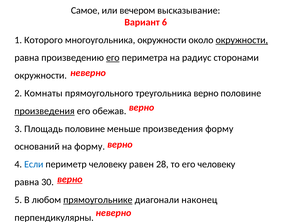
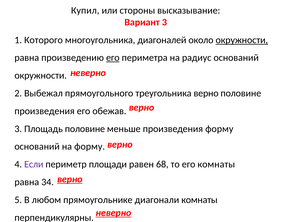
Самое: Самое -> Купил (85, 10)
вечером: вечером -> стороны (137, 10)
Вариант 6: 6 -> 3 (164, 22)
многоугольника окружности: окружности -> диагоналей (162, 40)
радиус сторонами: сторонами -> оснований (236, 58)
Комнаты: Комнаты -> Выбежал (43, 93)
произведения underline: present -> none (45, 111)
Если colour: blue -> purple (34, 164)
периметр человеку: человеку -> площади (108, 164)
28: 28 -> 68 (162, 164)
его человеку: человеку -> комнаты (216, 164)
30: 30 -> 34 (48, 182)
прямоугольнике underline: present -> none (98, 200)
диагонали наконец: наконец -> комнаты (199, 200)
неверно underline: none -> present (113, 213)
